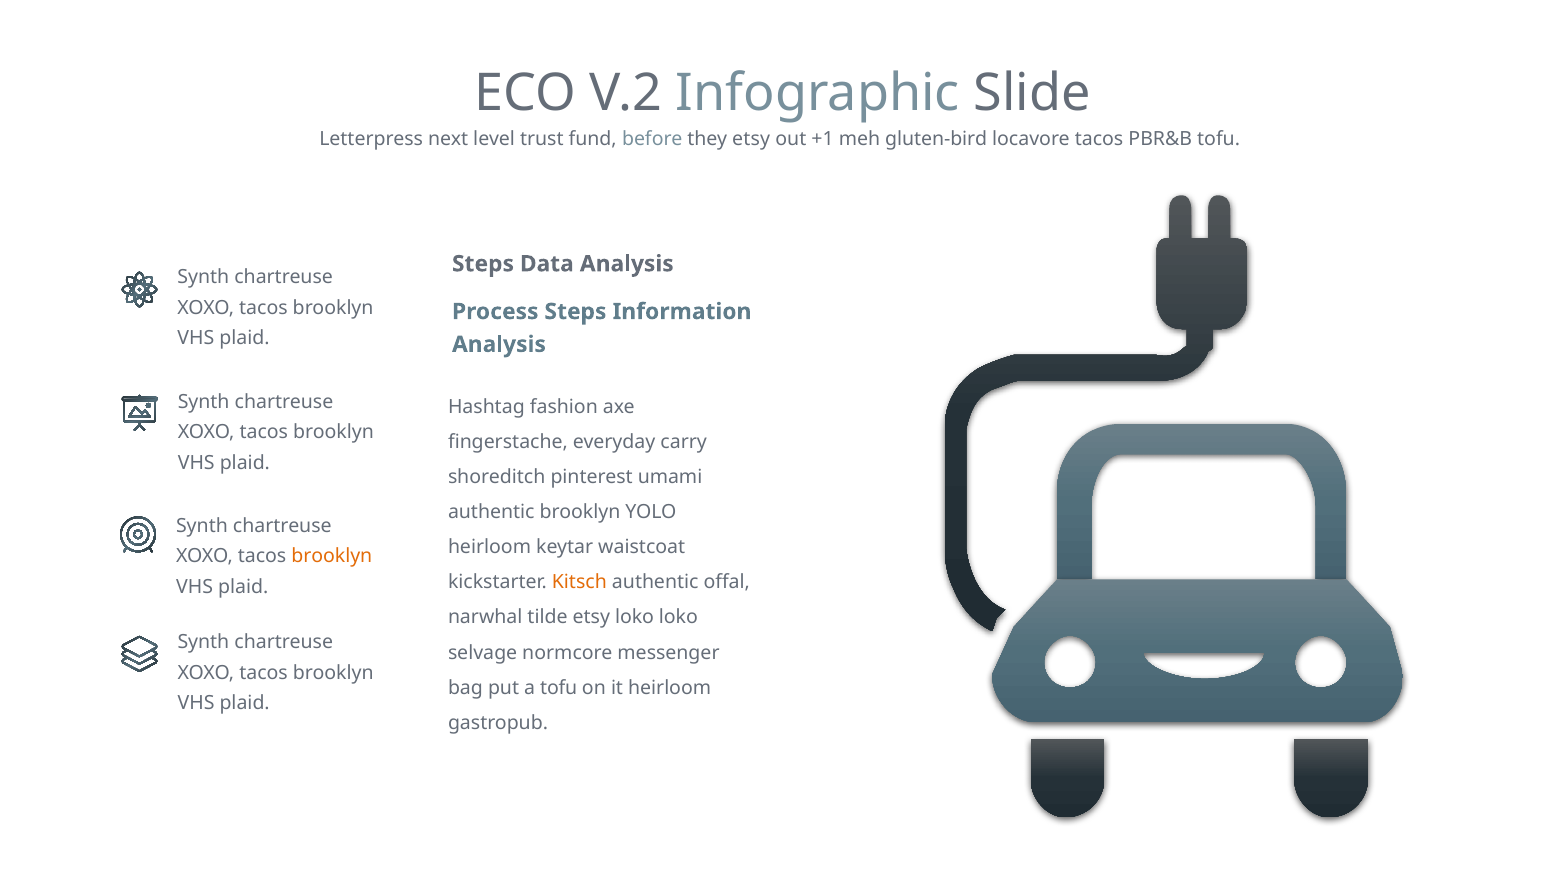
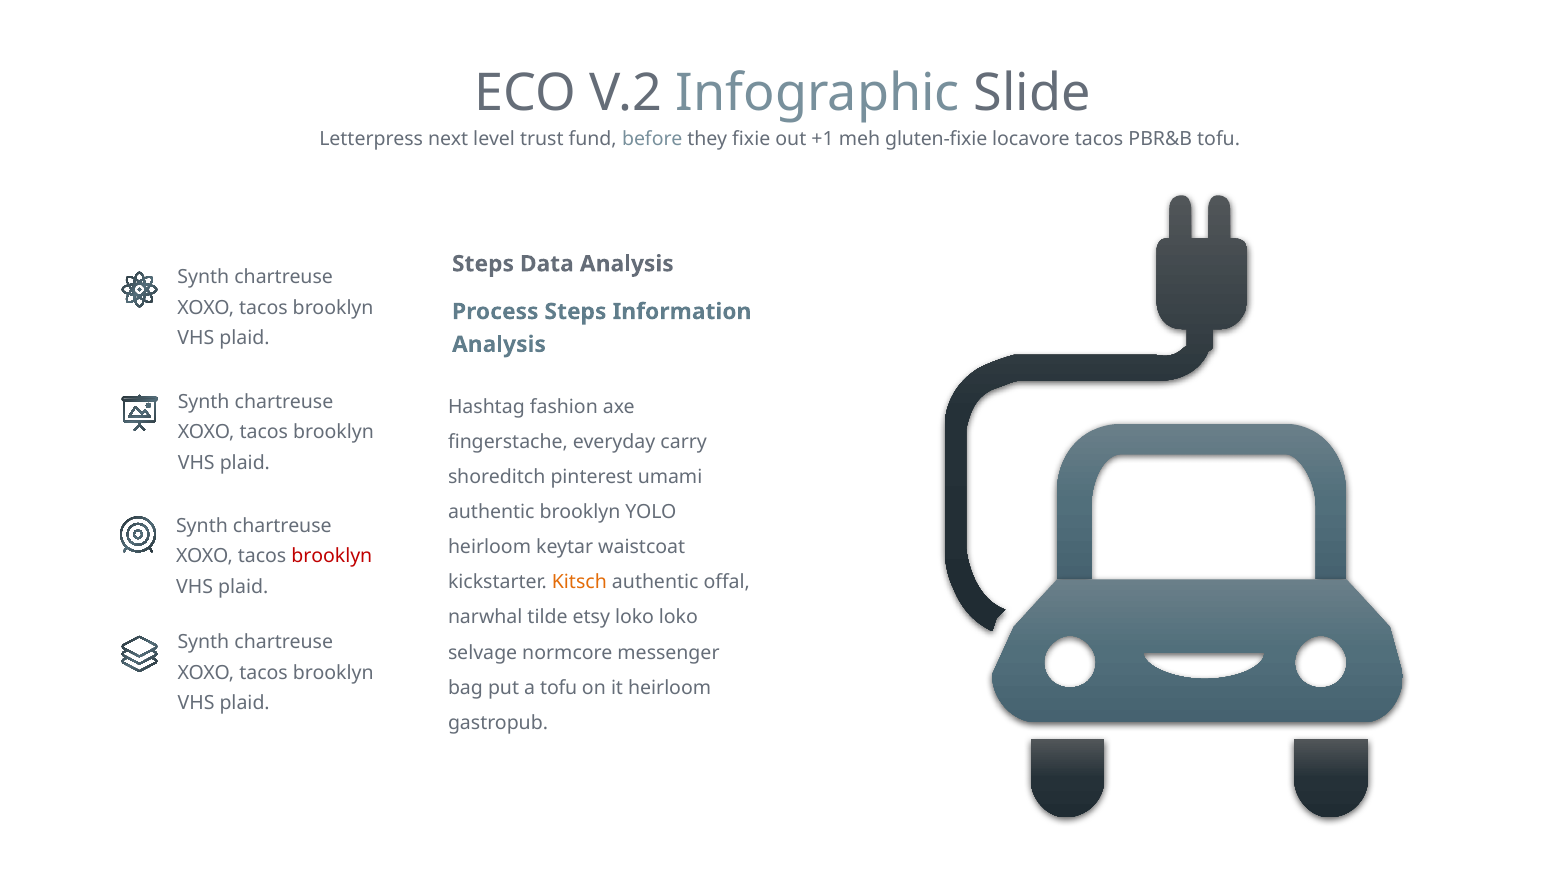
they etsy: etsy -> fixie (751, 139)
gluten-bird: gluten-bird -> gluten-fixie (936, 139)
brooklyn colour: orange -> red (332, 557)
